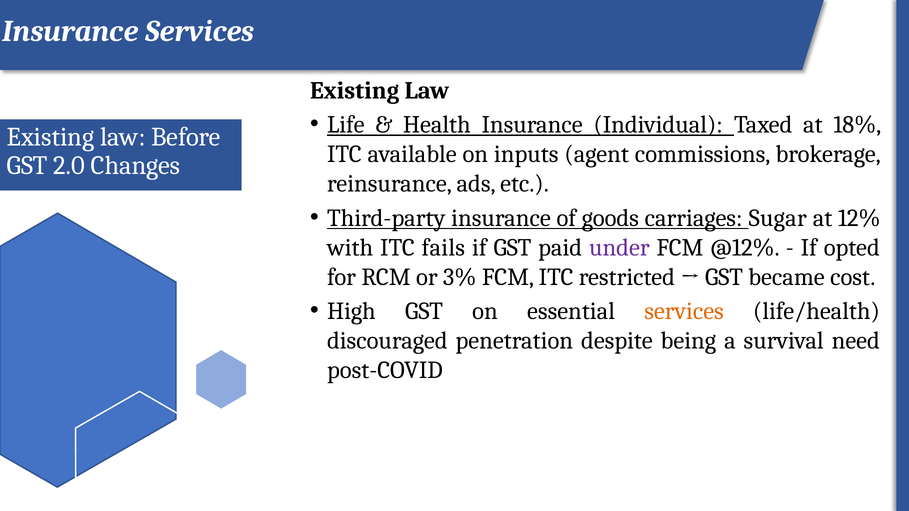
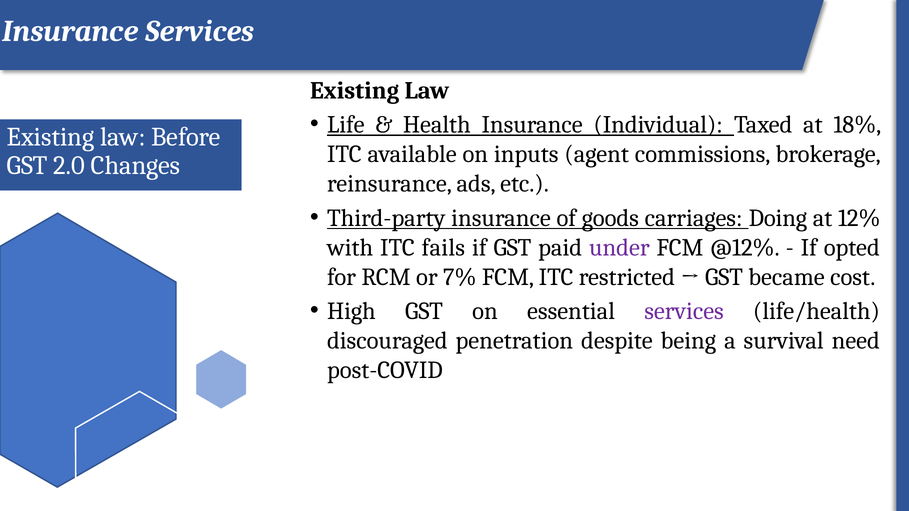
Sugar: Sugar -> Doing (778, 218)
3%: 3% -> 7% (460, 277)
services colour: orange -> purple (684, 311)
